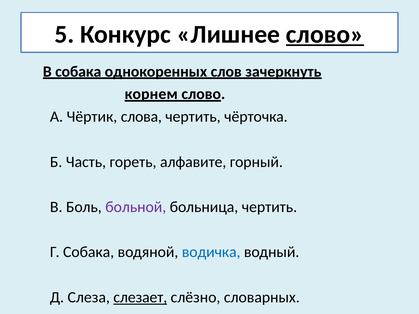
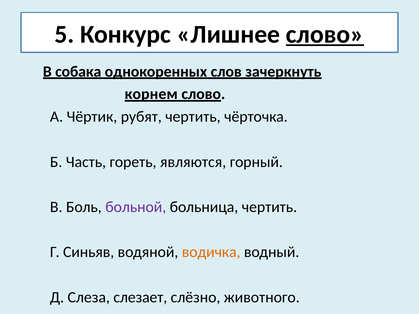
слова: слова -> рубят (141, 117)
алфавите: алфавите -> являются (193, 162)
Г Собака: Собака -> Синьяв (89, 252)
водичка colour: blue -> orange (211, 252)
слезает underline: present -> none (140, 298)
словарных: словарных -> животного (262, 298)
